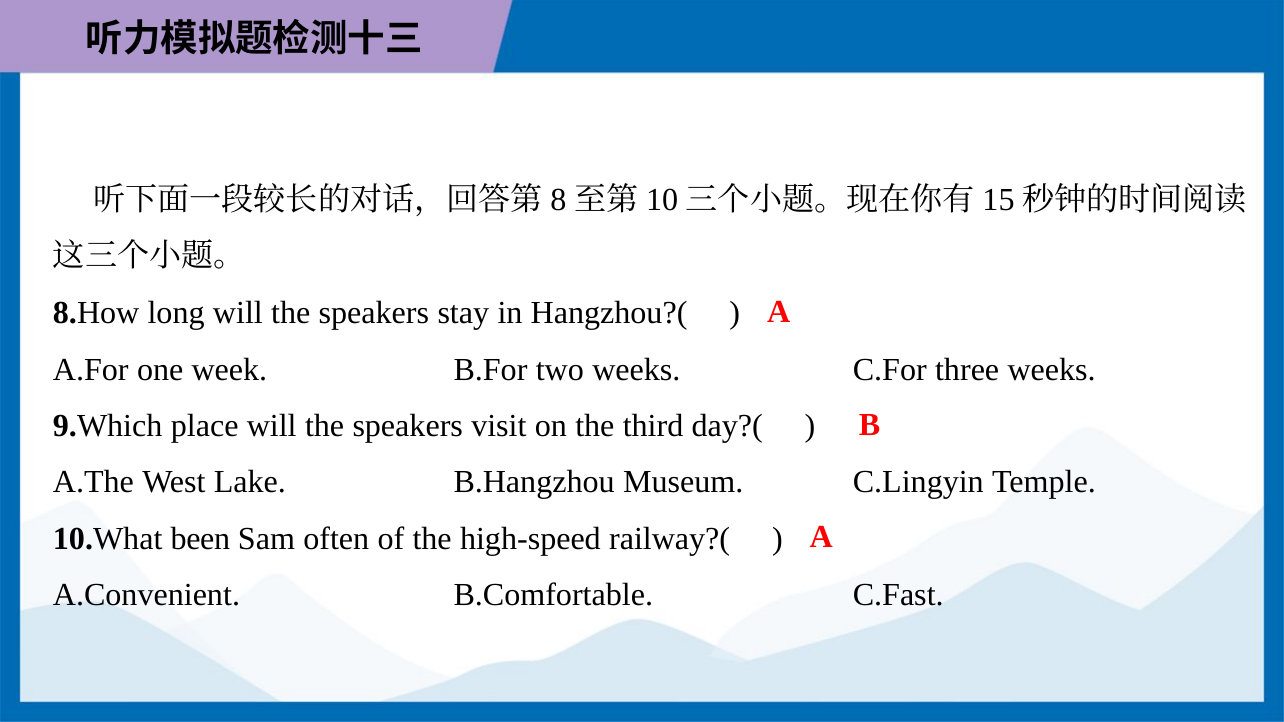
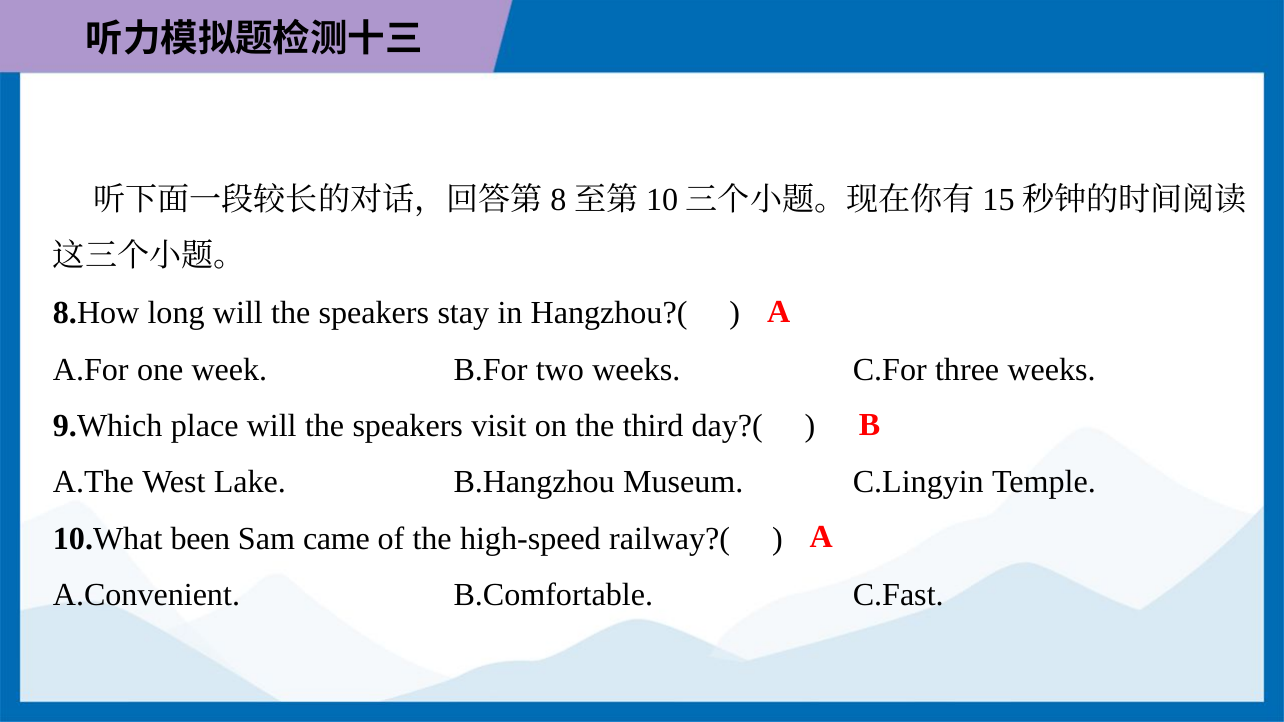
often: often -> came (336, 539)
